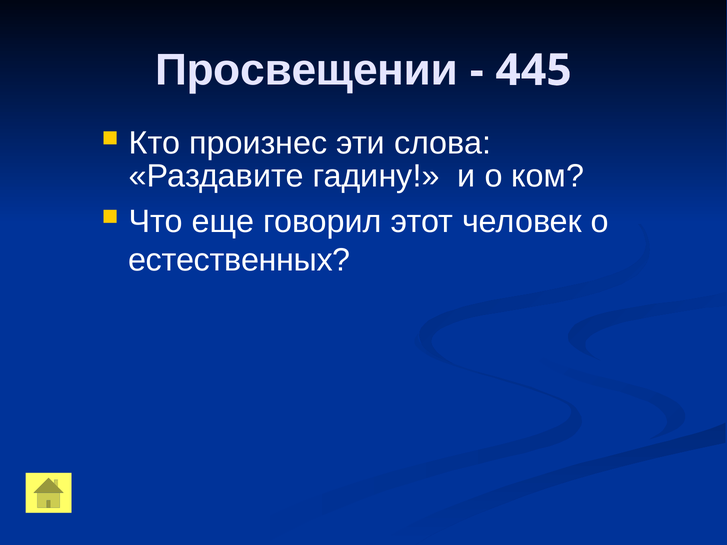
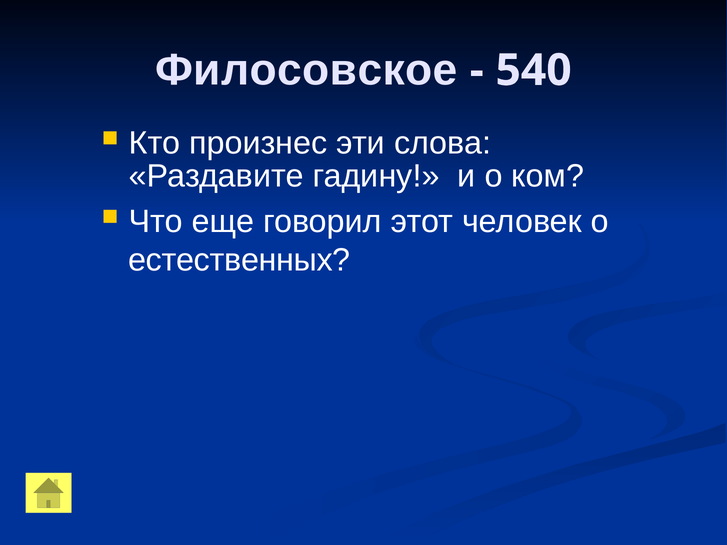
Просвещении: Просвещении -> Филосовское (306, 70)
445: 445 -> 540 (534, 70)
